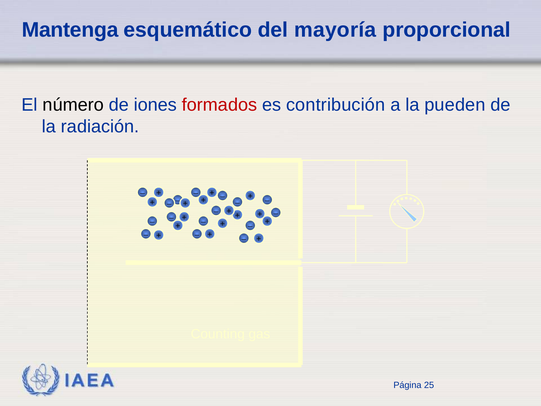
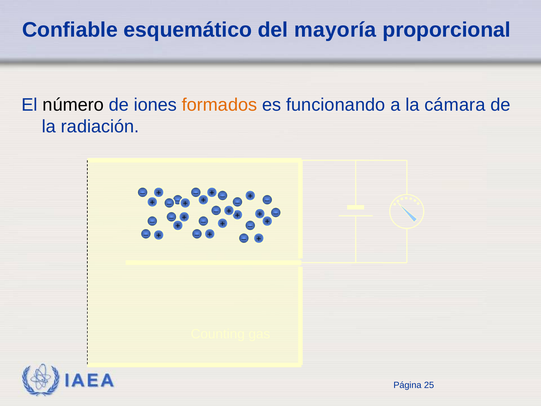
Mantenga: Mantenga -> Confiable (70, 30)
formados colour: red -> orange (220, 105)
contribución: contribución -> funcionando (336, 105)
pueden: pueden -> cámara (455, 105)
